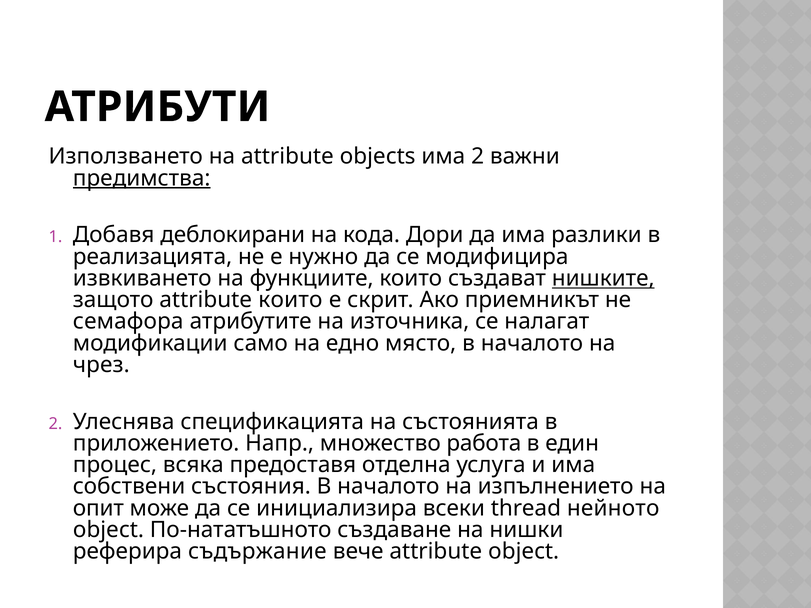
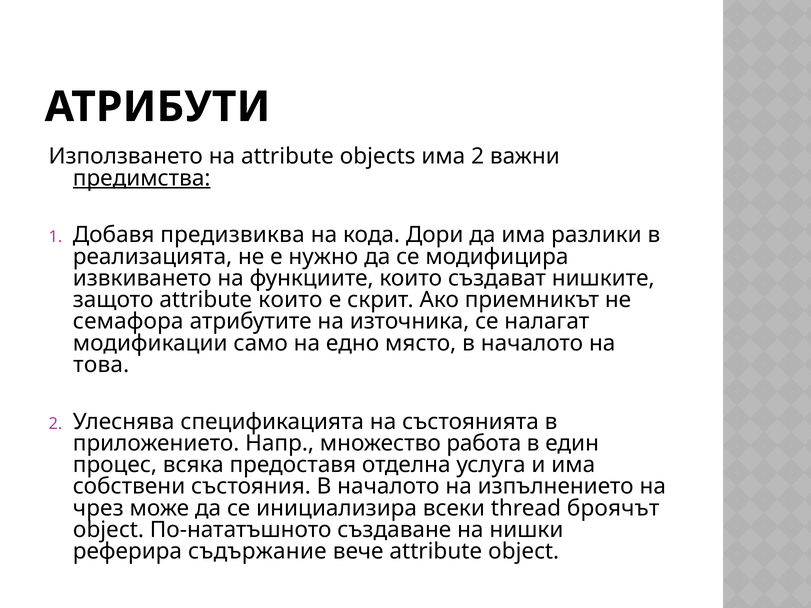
деблокирани: деблокирани -> предизвиква (233, 235)
нишките underline: present -> none (603, 278)
чрез: чрез -> това (101, 365)
опит: опит -> чрез (98, 508)
нейното: нейното -> броячът (613, 508)
